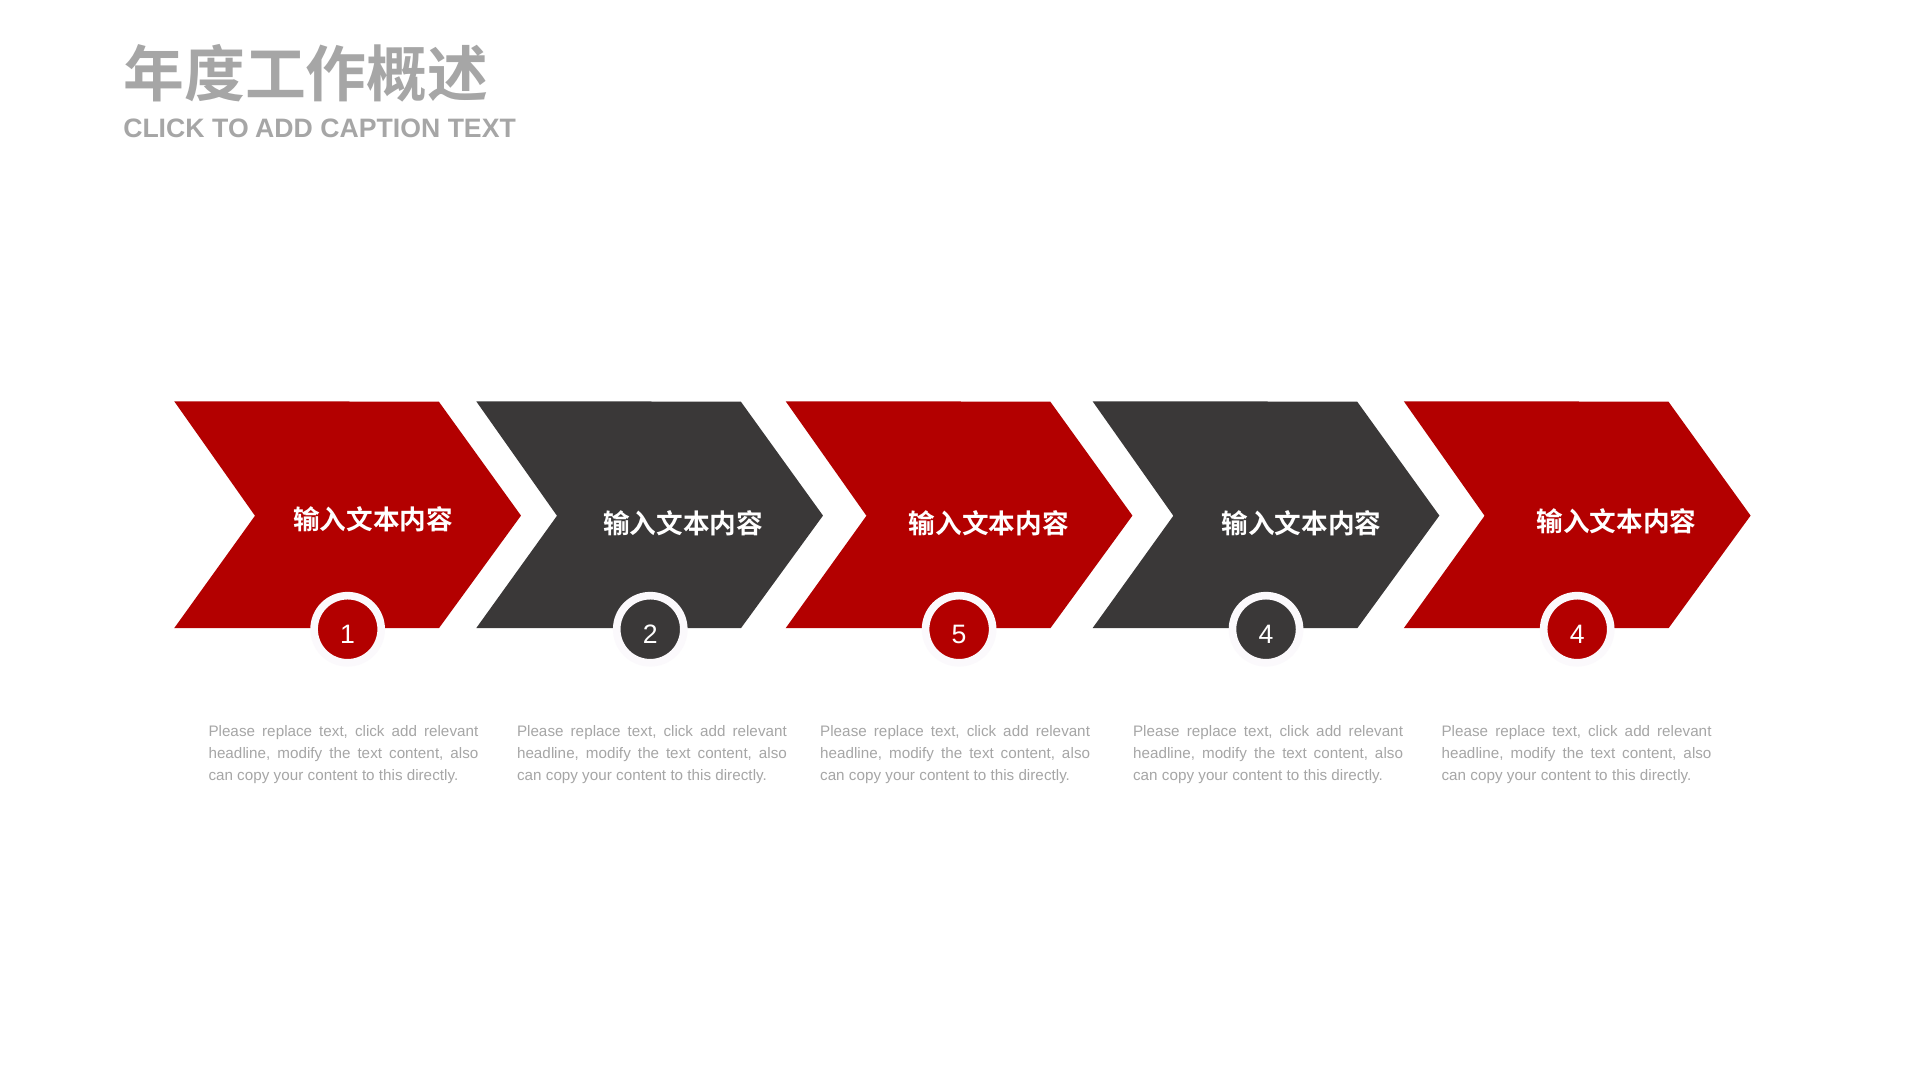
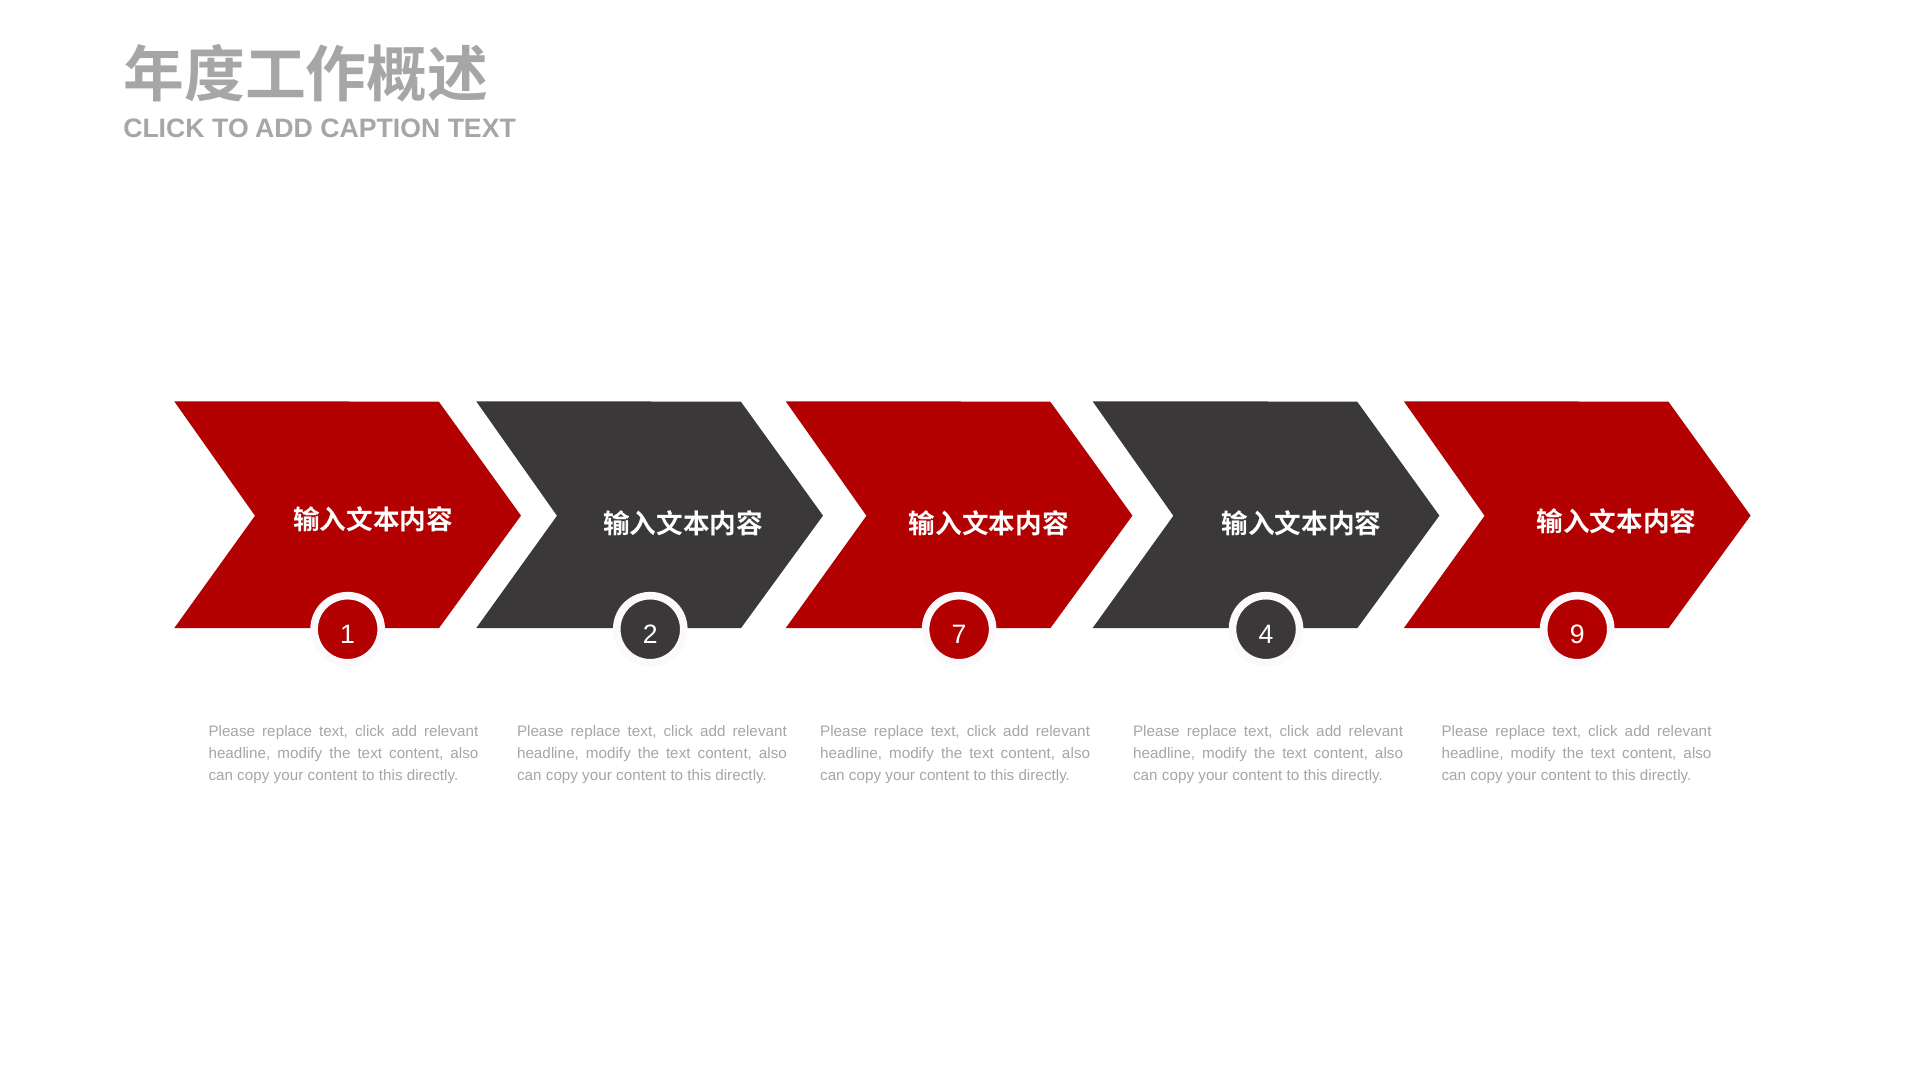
5: 5 -> 7 (959, 634)
4 4: 4 -> 9 (1577, 634)
